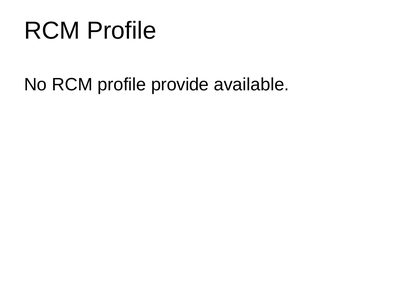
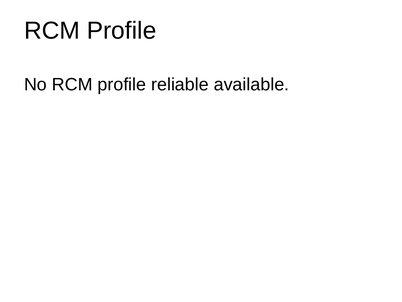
provide: provide -> reliable (180, 84)
